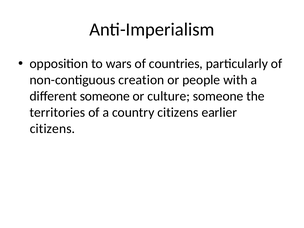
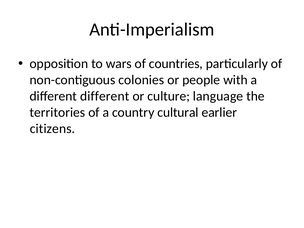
creation: creation -> colonies (141, 80)
different someone: someone -> different (105, 96)
culture someone: someone -> language (218, 96)
country citizens: citizens -> cultural (178, 112)
